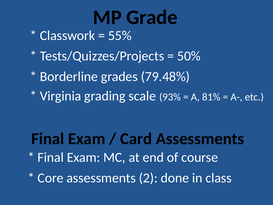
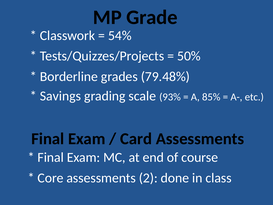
55%: 55% -> 54% (120, 35)
Virginia: Virginia -> Savings (60, 96)
81%: 81% -> 85% (211, 97)
